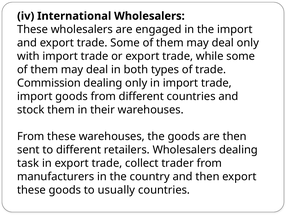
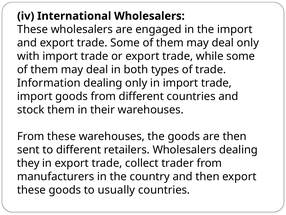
Commission: Commission -> Information (49, 83)
task: task -> they (28, 163)
